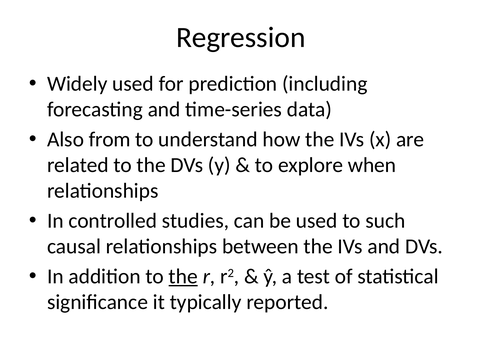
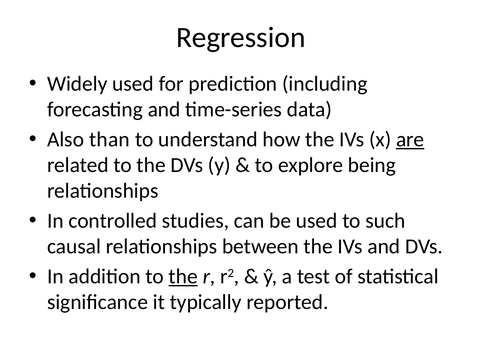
from: from -> than (109, 140)
are underline: none -> present (410, 140)
when: when -> being (372, 165)
